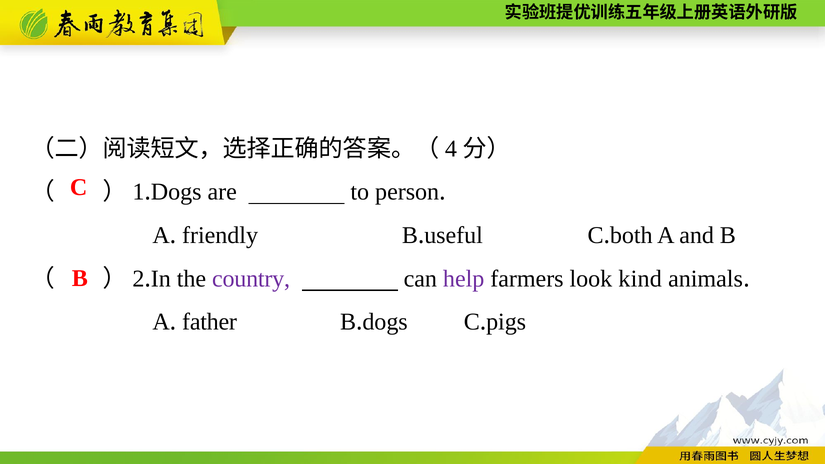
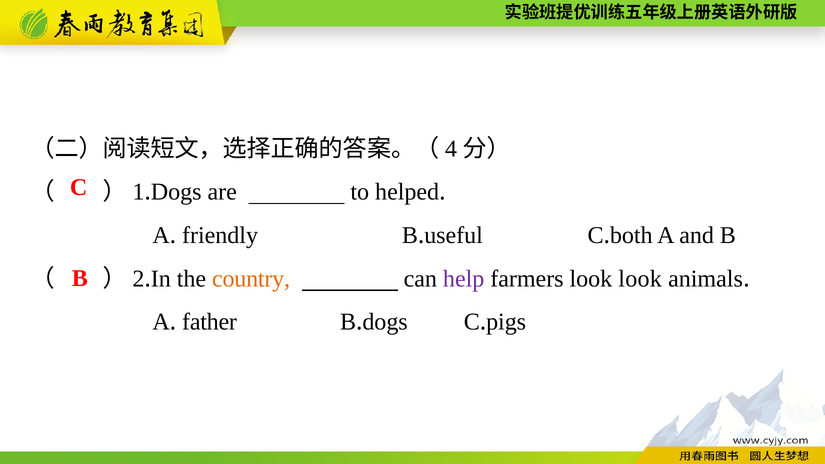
person: person -> helped (407, 192)
country colour: purple -> orange (251, 279)
look kind: kind -> look (640, 279)
